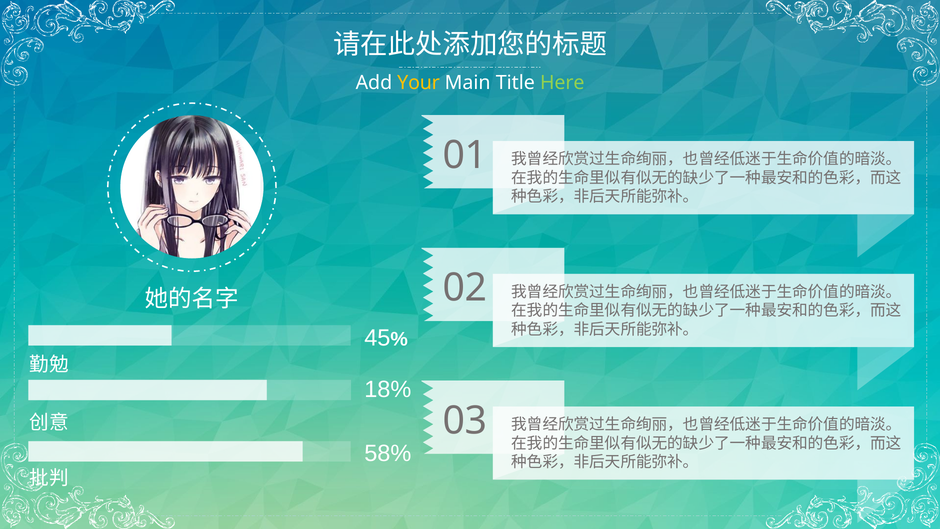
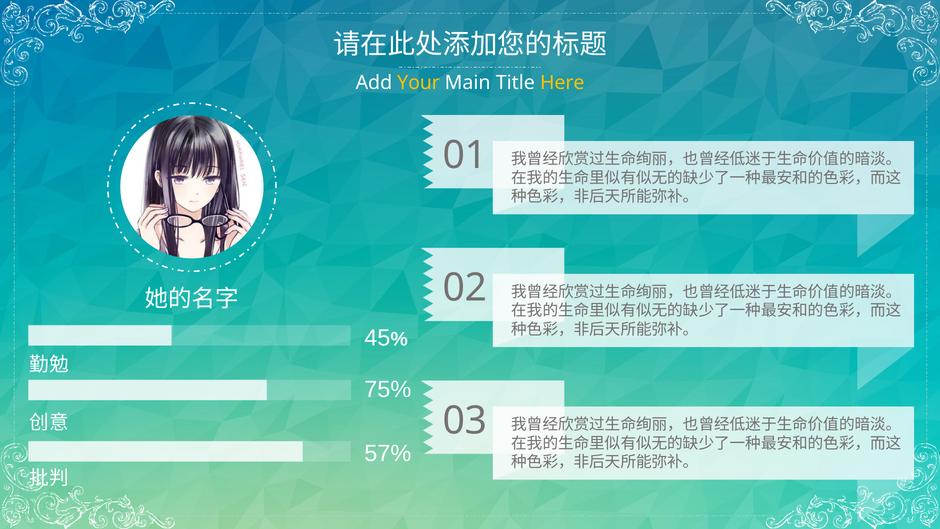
Here colour: light green -> yellow (562, 83)
18%: 18% -> 75% (388, 389)
58%: 58% -> 57% (388, 453)
